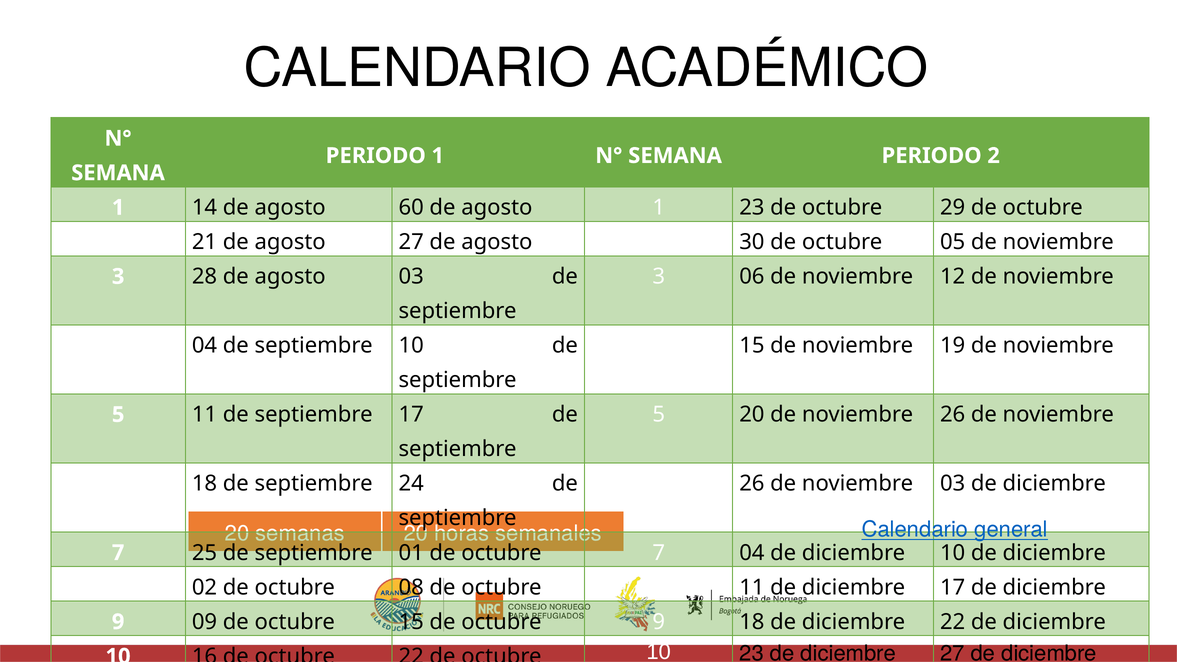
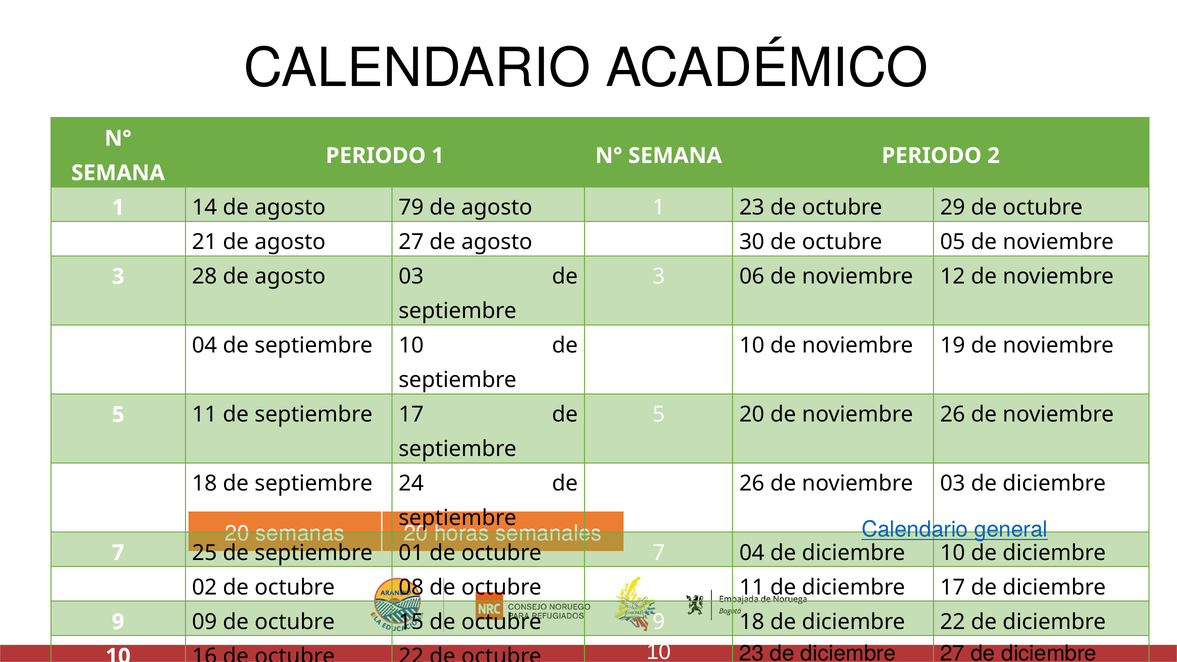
60: 60 -> 79 (411, 207)
4 15: 15 -> 10 (752, 346)
